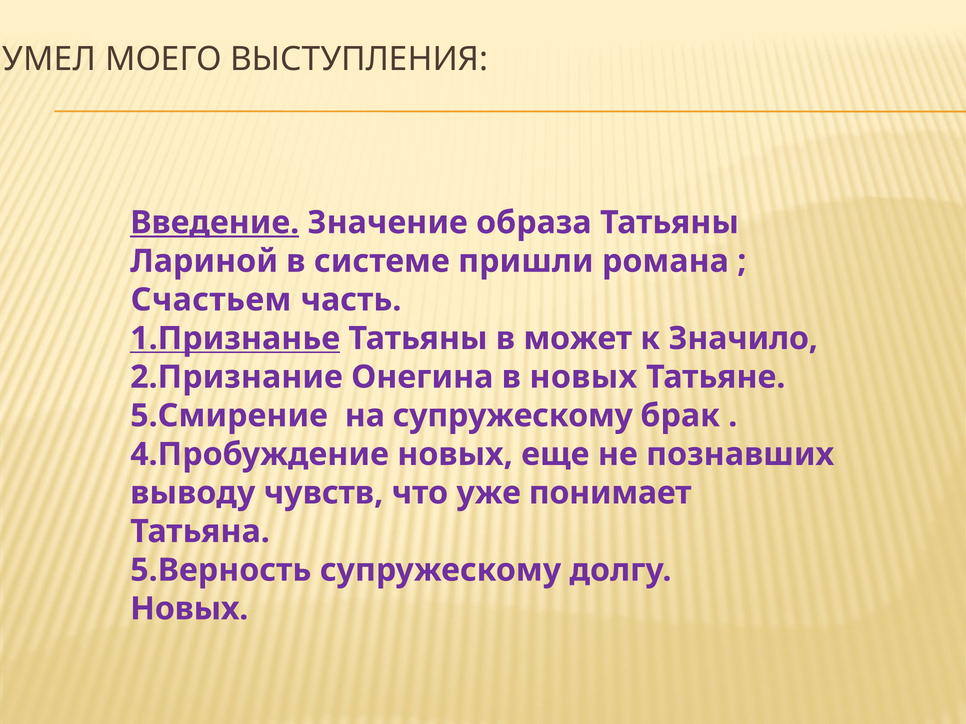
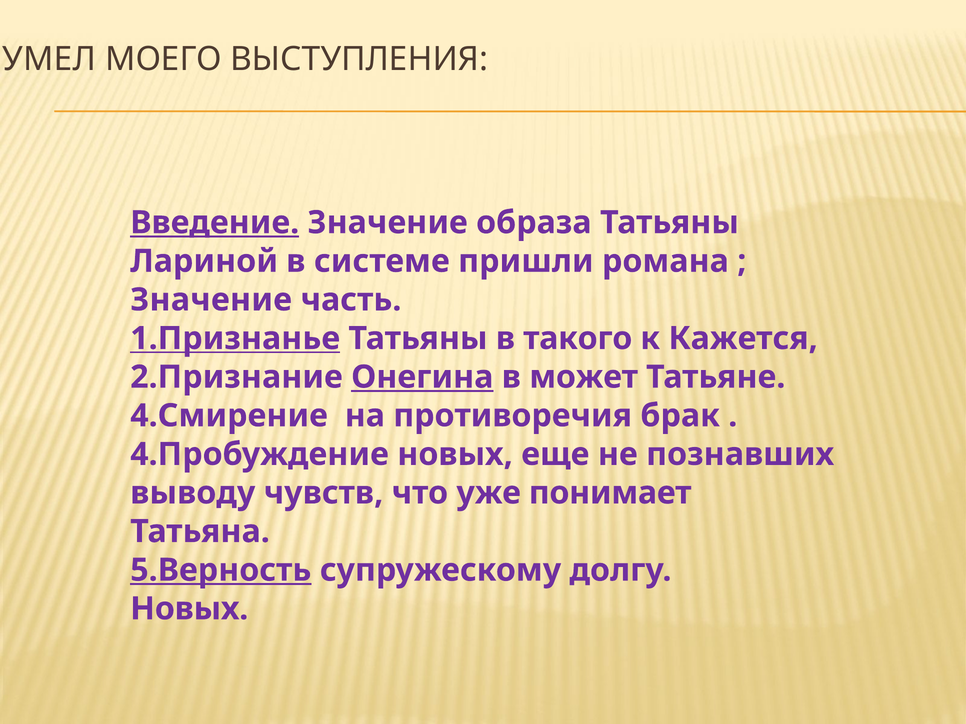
Счастьем: Счастьем -> Значение (211, 300)
может: может -> такого (578, 339)
Значило: Значило -> Кажется (743, 339)
Онегина underline: none -> present (422, 377)
в новых: новых -> может (584, 377)
5.Смирение: 5.Смирение -> 4.Смирение (229, 416)
на супружескому: супружескому -> противоречия (513, 416)
5.Верность underline: none -> present (221, 570)
